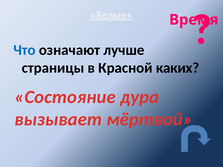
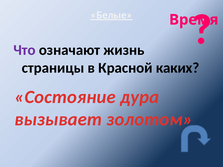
Что colour: blue -> purple (24, 50)
лучше: лучше -> жизнь (124, 50)
мёртвой: мёртвой -> золотом (150, 119)
